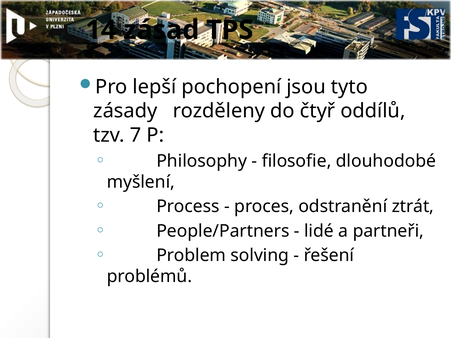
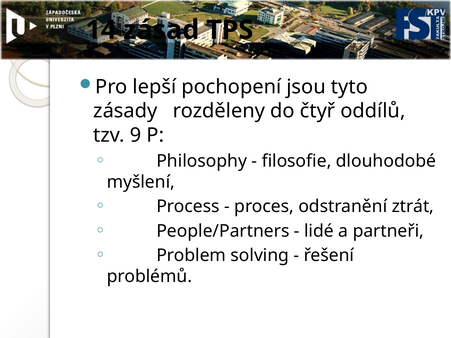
7: 7 -> 9 (136, 135)
